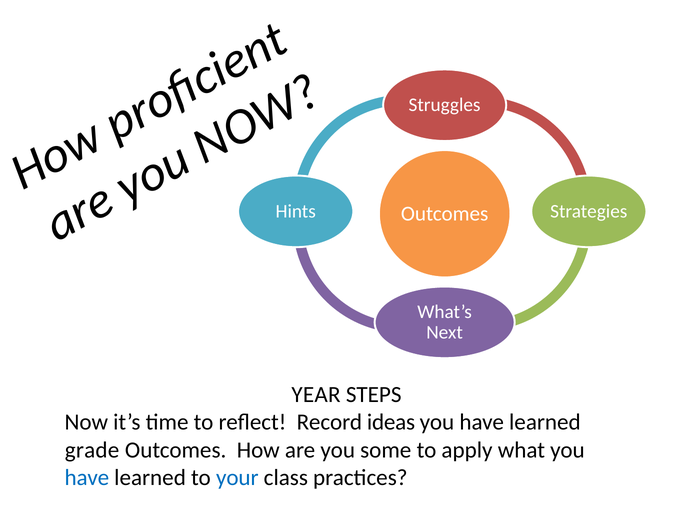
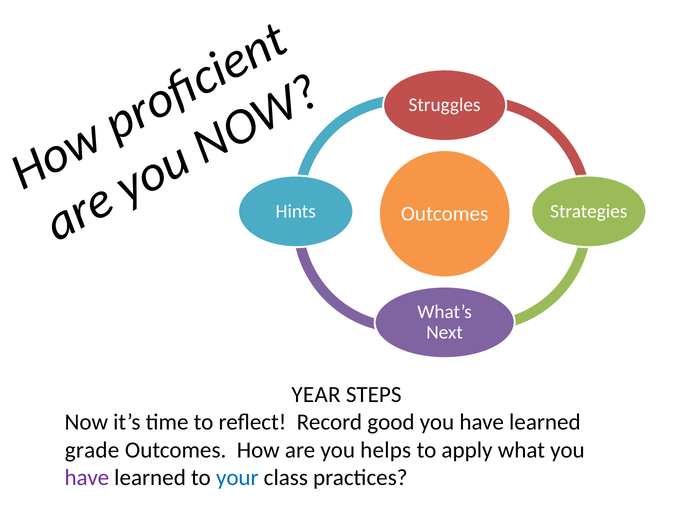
ideas: ideas -> good (391, 422)
some: some -> helps (386, 450)
have colour: blue -> purple (87, 477)
